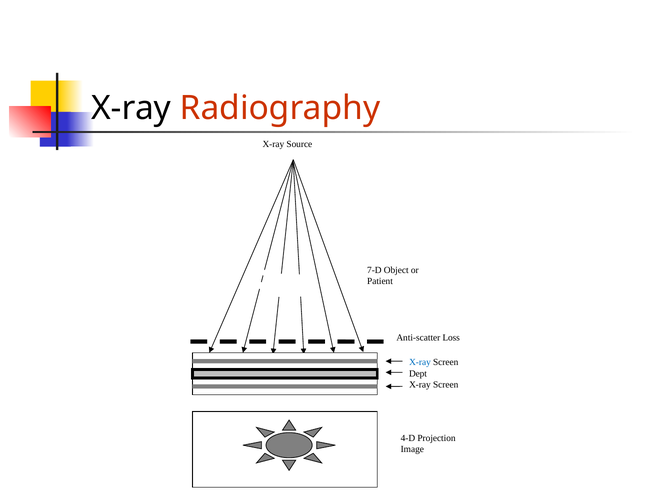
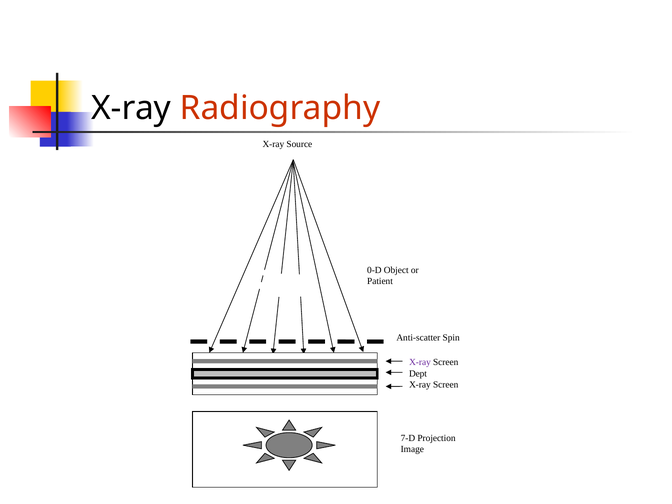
7-D: 7-D -> 0-D (374, 270)
Loss: Loss -> Spin (451, 338)
X-ray colour: blue -> purple (420, 362)
4-D: 4-D -> 7-D (408, 438)
